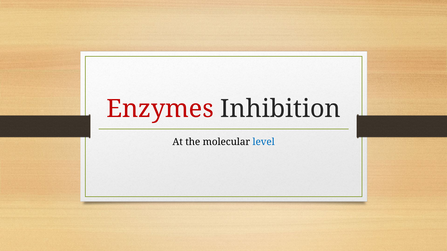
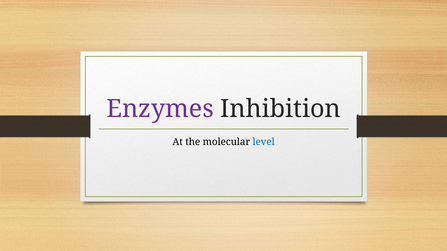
Enzymes colour: red -> purple (160, 109)
